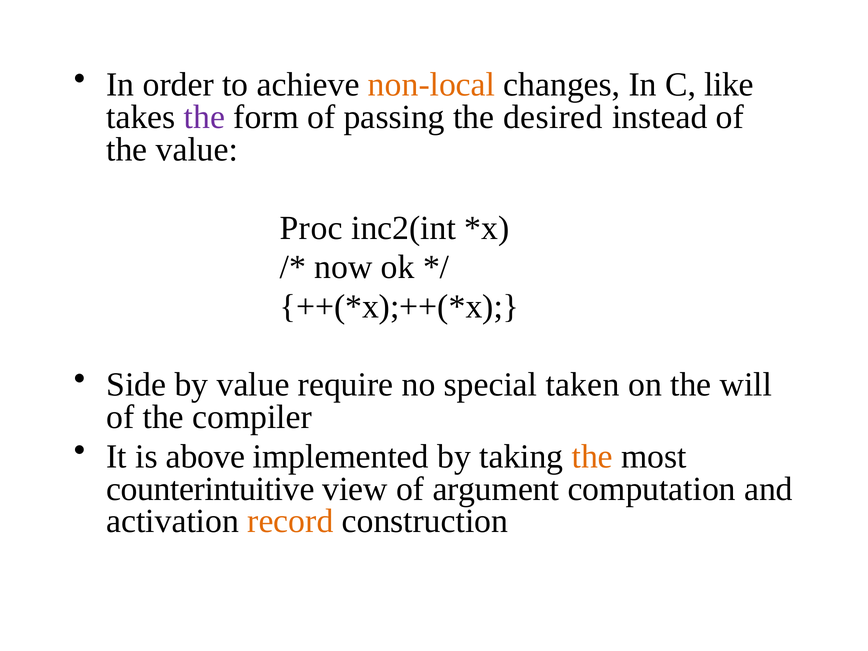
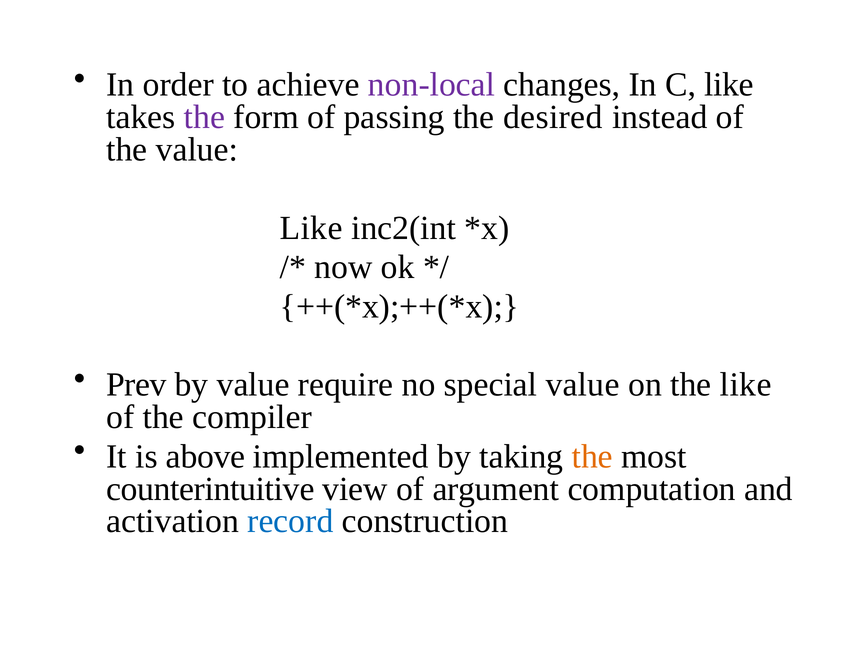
non-local colour: orange -> purple (432, 85)
Proc: Proc -> Like (311, 228)
Side: Side -> Prev (136, 385)
special taken: taken -> value (583, 385)
the will: will -> like (746, 385)
record colour: orange -> blue (290, 521)
